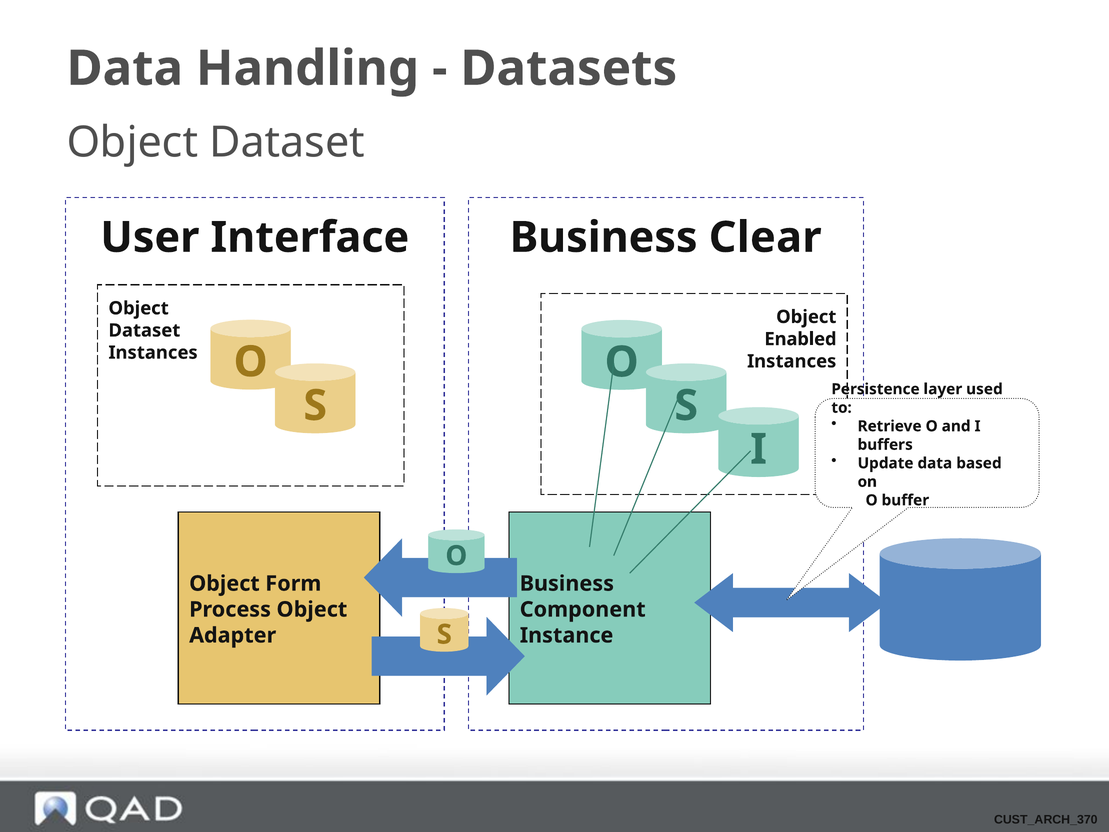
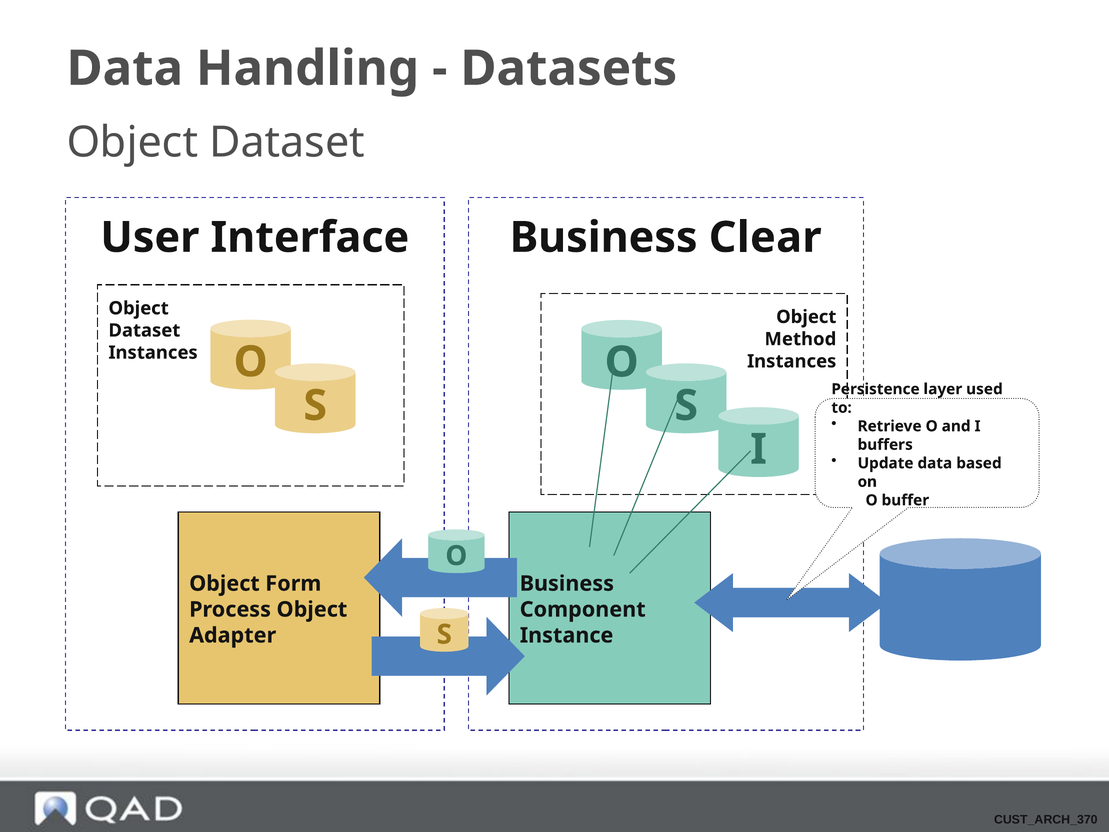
Enabled: Enabled -> Method (800, 339)
